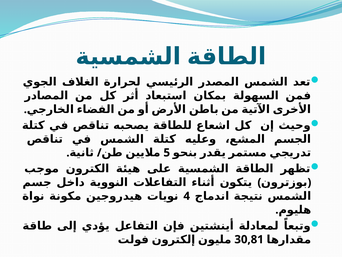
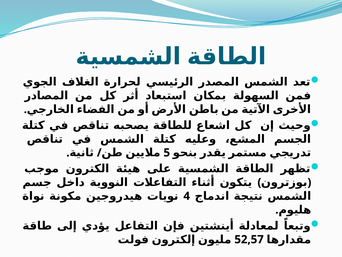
30,81: 30,81 -> 52,57 (249, 239)
